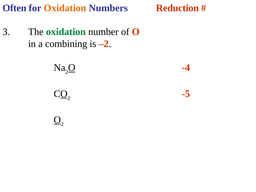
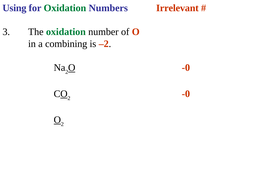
Often: Often -> Using (14, 8)
Oxidation colour: orange -> green (65, 8)
Reduction: Reduction -> Irrelevant (177, 8)
O -4: -4 -> -0 (186, 68)
-5: -5 -> -0 (186, 94)
